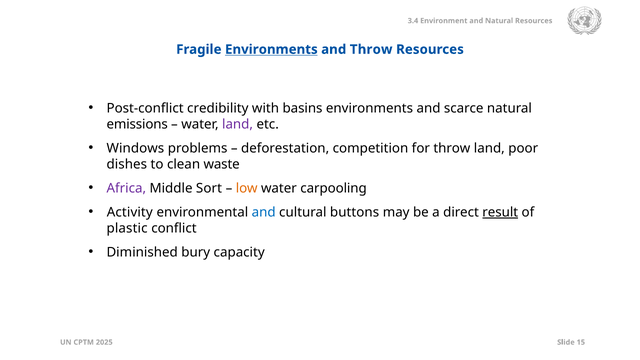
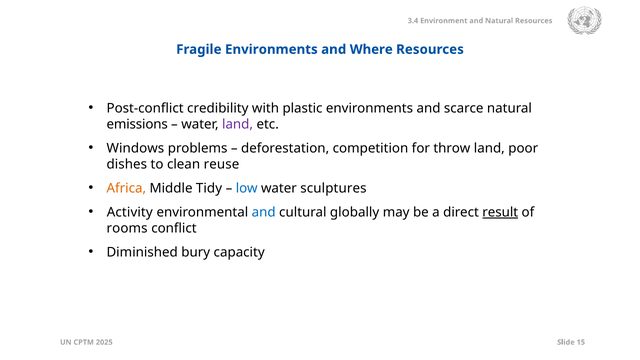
Environments underline: present -> none (271, 49)
and Throw: Throw -> Where (371, 49)
basins: basins -> plastic (302, 108)
waste: waste -> reuse (221, 164)
Africa colour: purple -> orange (126, 188)
Sort: Sort -> Tidy (209, 188)
low colour: orange -> blue (247, 188)
carpooling: carpooling -> sculptures (333, 188)
buttons: buttons -> globally (355, 212)
plastic: plastic -> rooms (127, 228)
